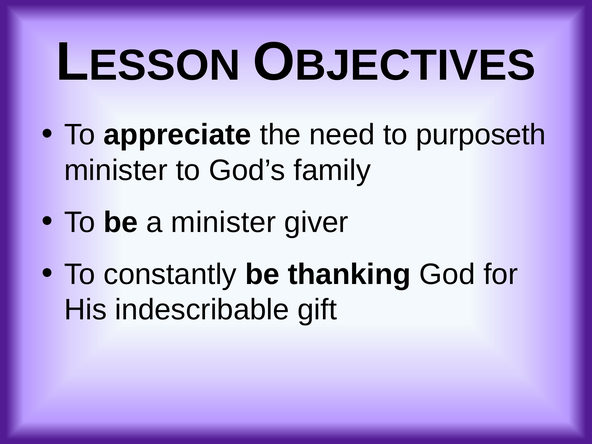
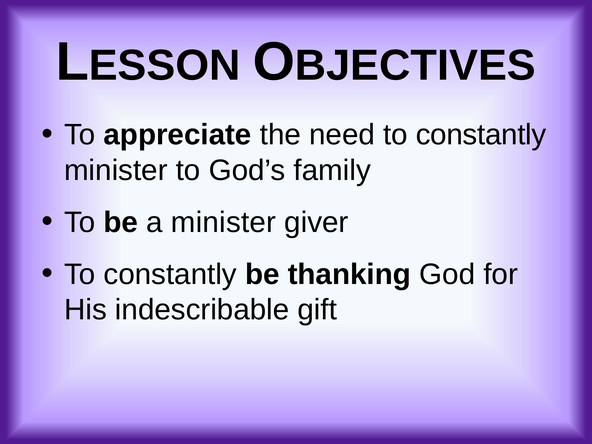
need to purposeth: purposeth -> constantly (481, 135)
